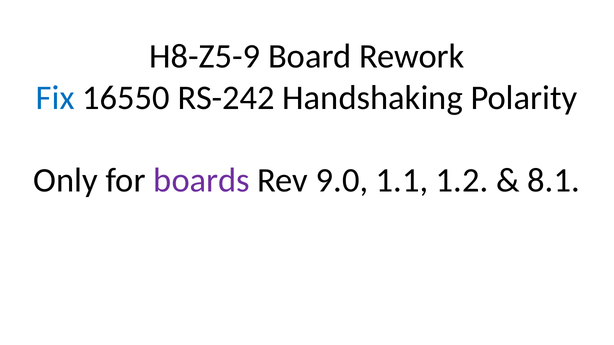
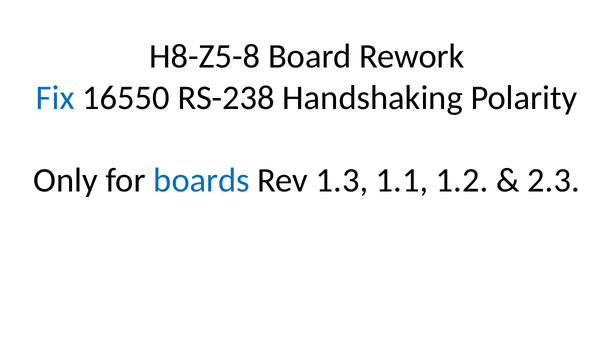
H8-Z5-9: H8-Z5-9 -> H8-Z5-8 (205, 56)
RS-242: RS-242 -> RS-238 (226, 98)
boards colour: purple -> blue (202, 181)
9.0: 9.0 -> 1.3 (342, 181)
8.1: 8.1 -> 2.3 (554, 181)
